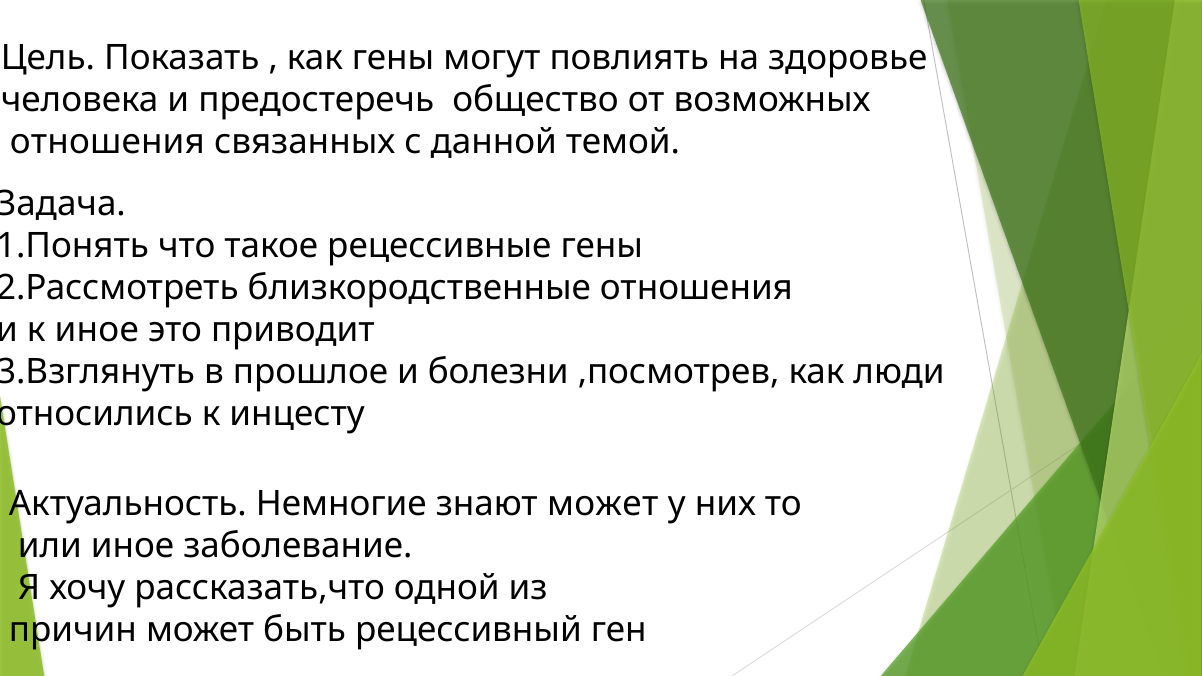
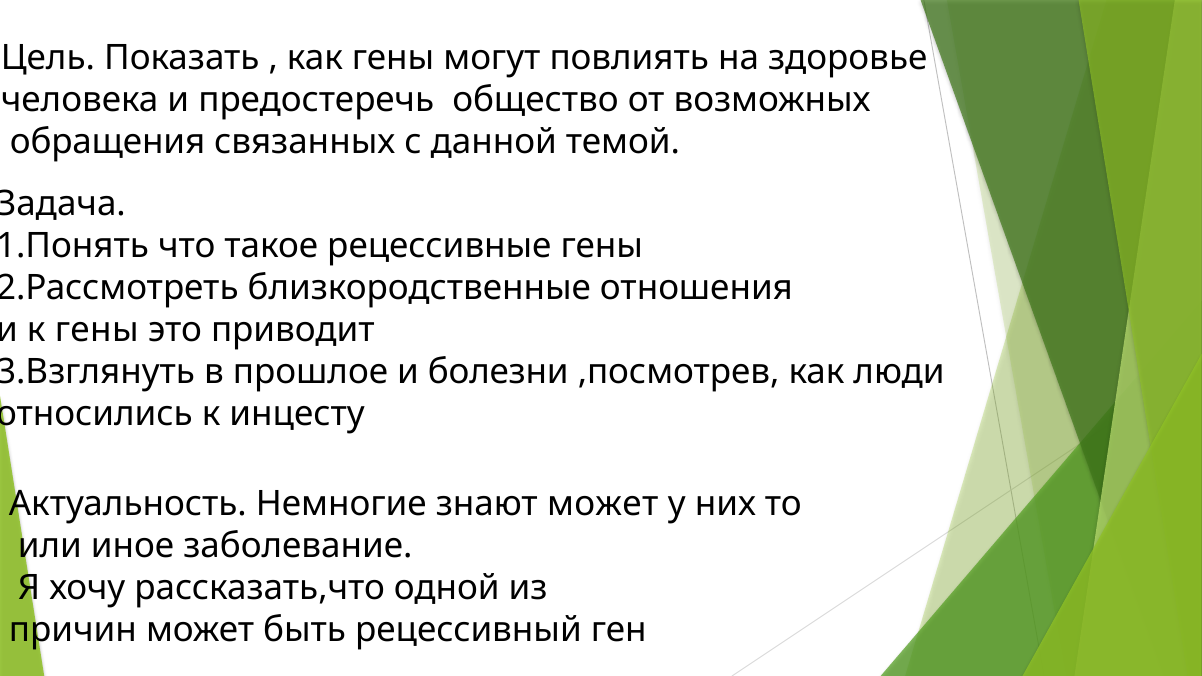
отношения: отношения -> обращения (108, 142)
к иное: иное -> гены (97, 330)
